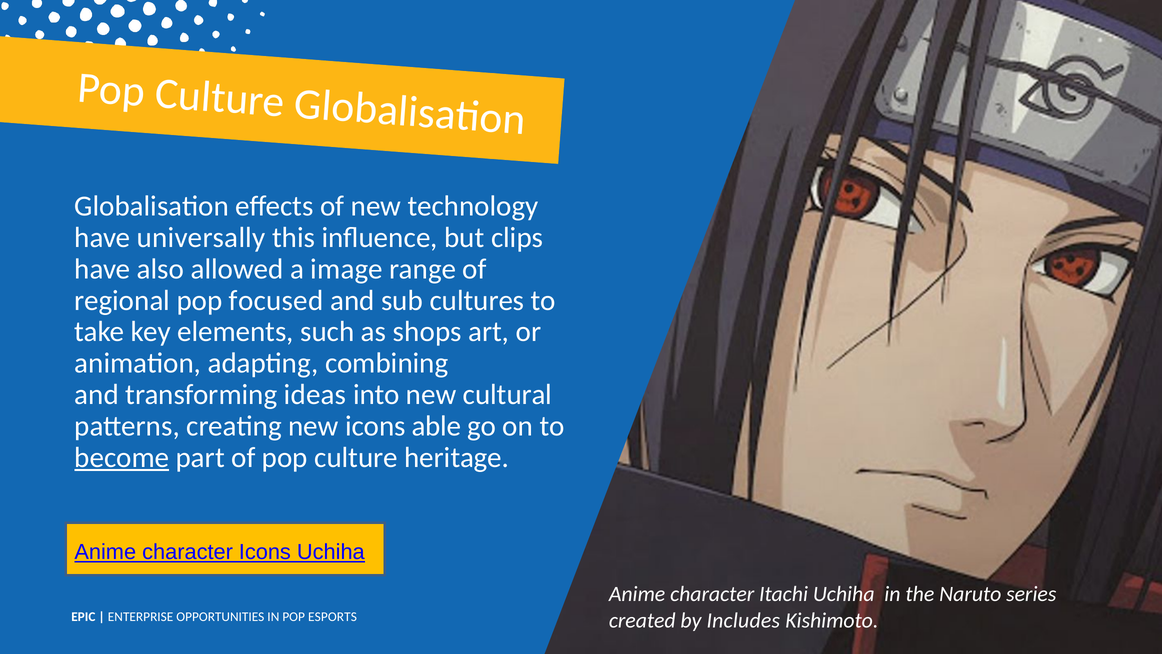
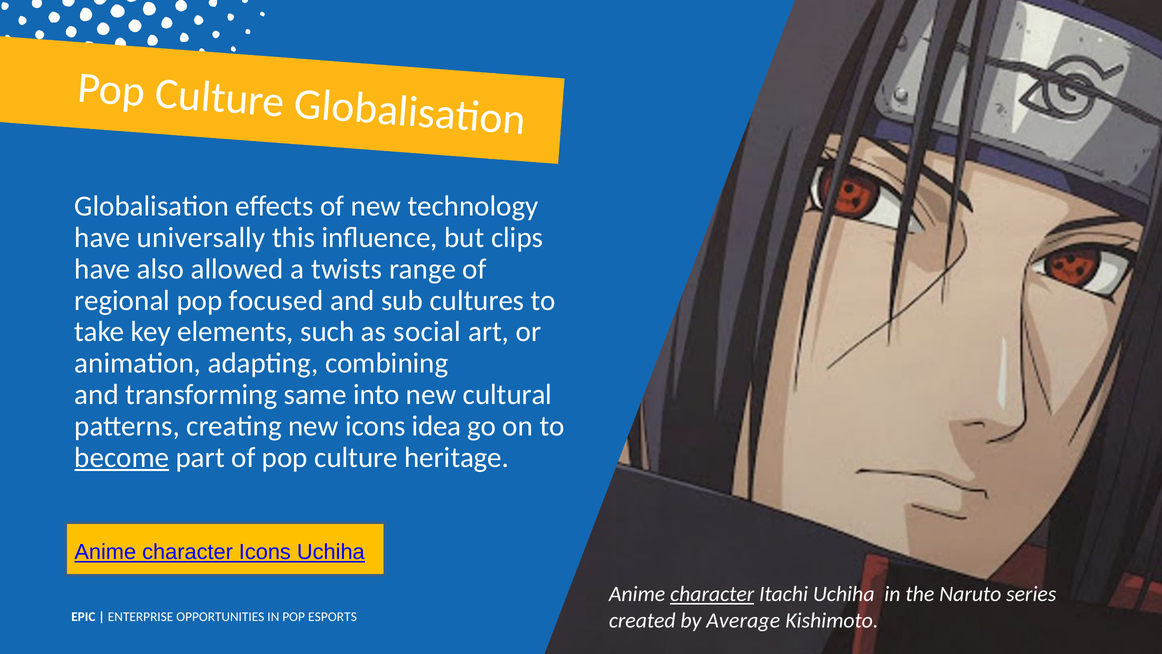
image: image -> twists (347, 269)
shops: shops -> social (427, 332)
ideas: ideas -> same (315, 394)
able: able -> idea (436, 426)
character underline: none -> present (712, 594)
Includes: Includes -> Average (743, 620)
